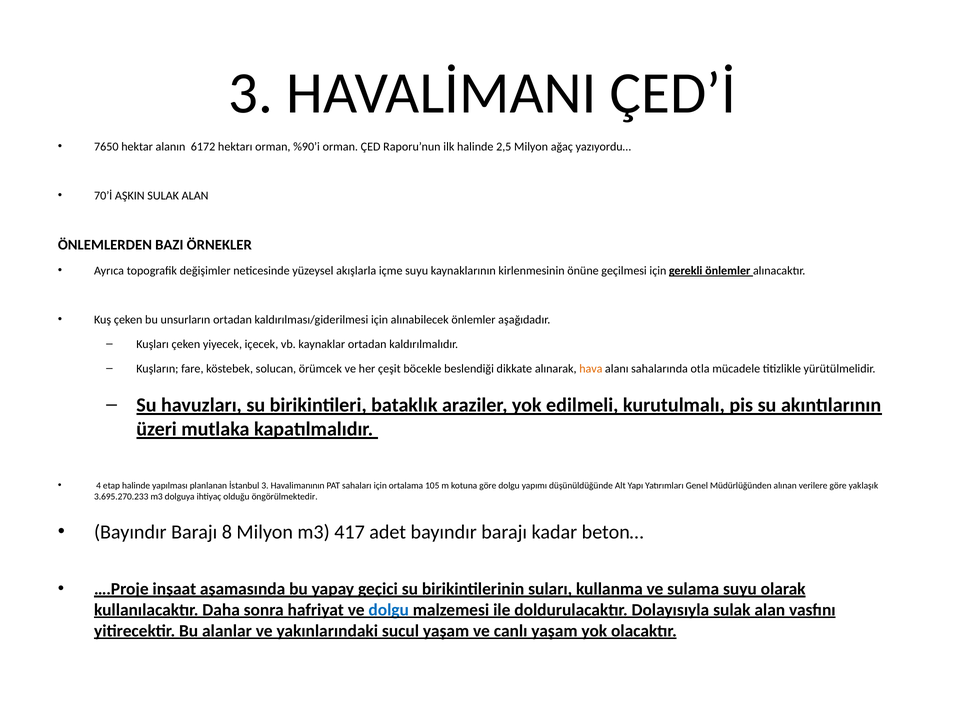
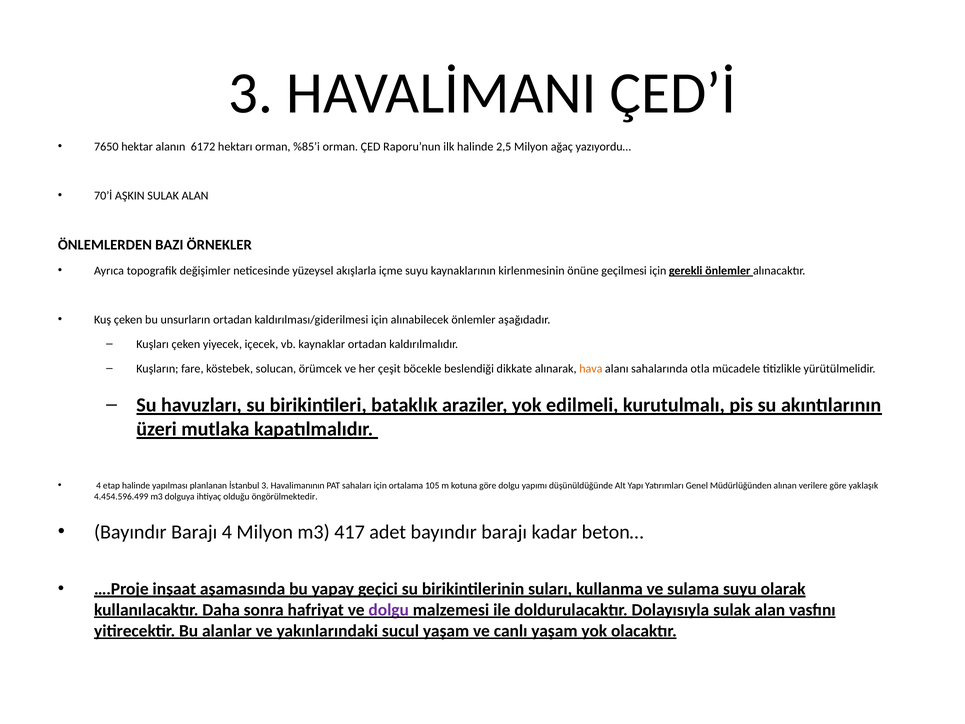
%90’i: %90’i -> %85’i (307, 147)
3.695.270.233: 3.695.270.233 -> 4.454.596.499 (121, 497)
Barajı 8: 8 -> 4 (227, 532)
dolgu colour: blue -> purple (389, 610)
